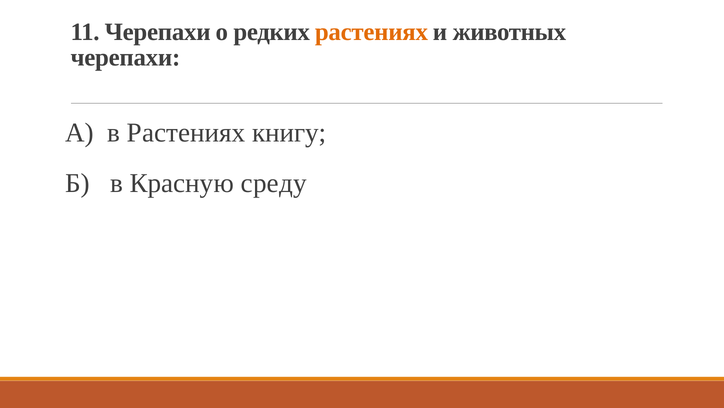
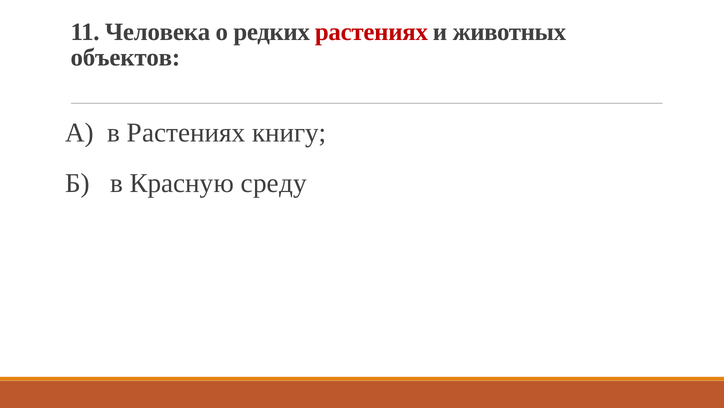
11 Черепахи: Черепахи -> Человека (158, 32)
растениях colour: orange -> red (371, 32)
черепахи: черепахи -> объектов (125, 57)
